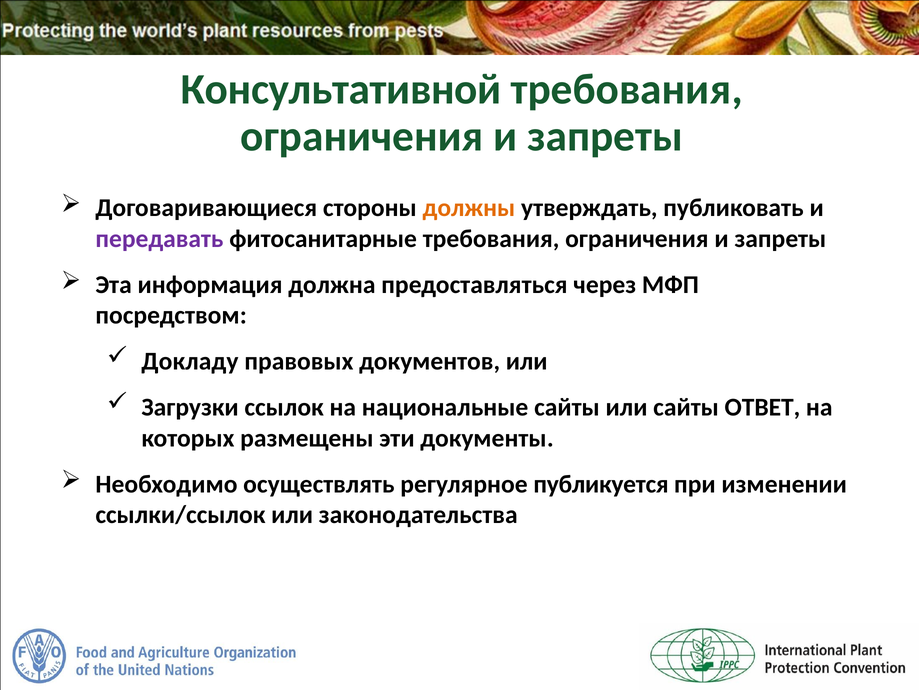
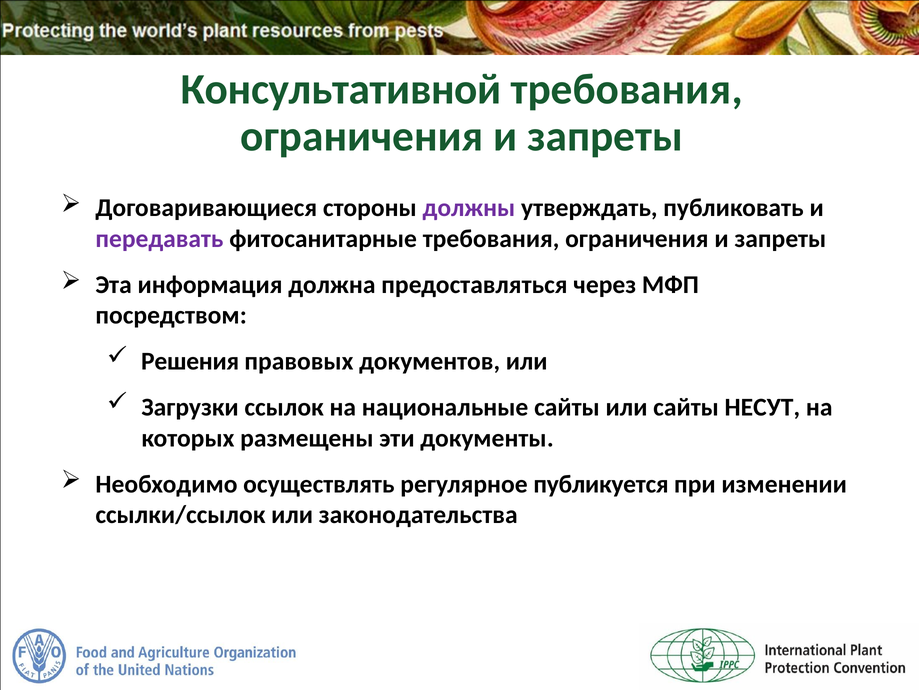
должны colour: orange -> purple (469, 208)
Докладу: Докладу -> Решения (190, 361)
ОТВЕТ: ОТВЕТ -> НЕСУТ (762, 407)
